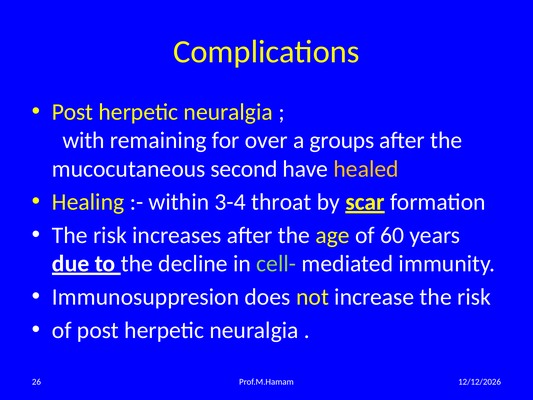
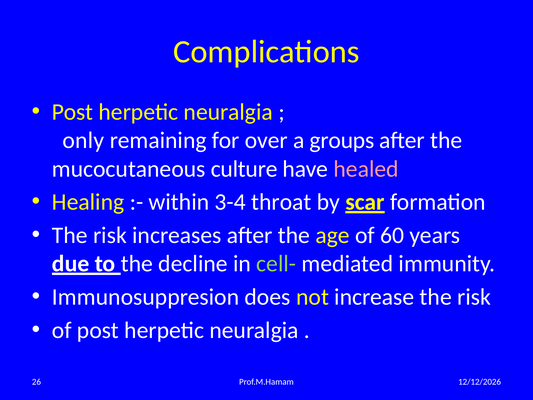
with: with -> only (83, 140)
second: second -> culture (244, 169)
healed colour: yellow -> pink (366, 169)
